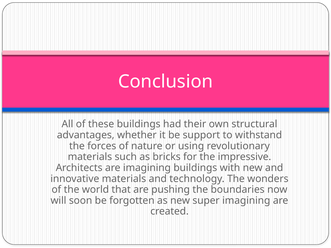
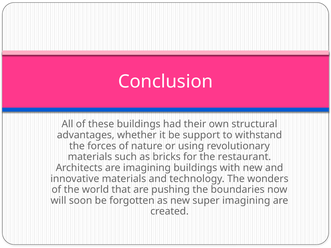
impressive: impressive -> restaurant (244, 157)
